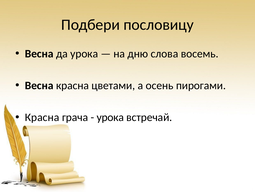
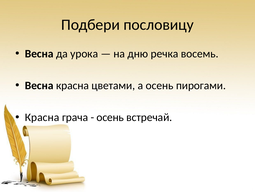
слова: слова -> речка (164, 53)
урока: урока -> осень (110, 117)
